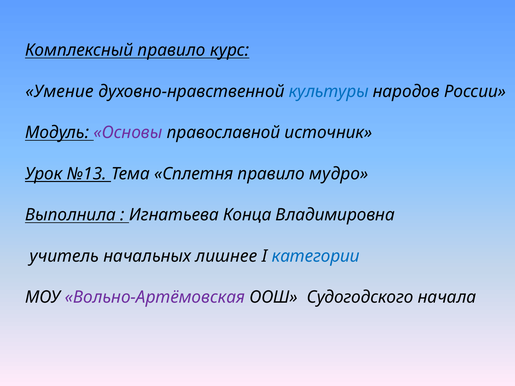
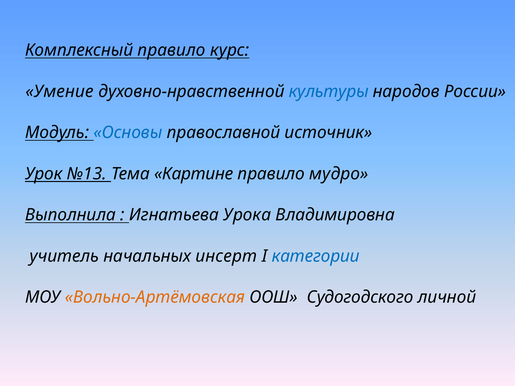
Основы colour: purple -> blue (128, 133)
Сплетня: Сплетня -> Картине (194, 174)
Конца: Конца -> Урока (247, 215)
лишнее: лишнее -> инсерт (226, 256)
Вольно-Артёмовская colour: purple -> orange (155, 297)
начала: начала -> личной (447, 297)
